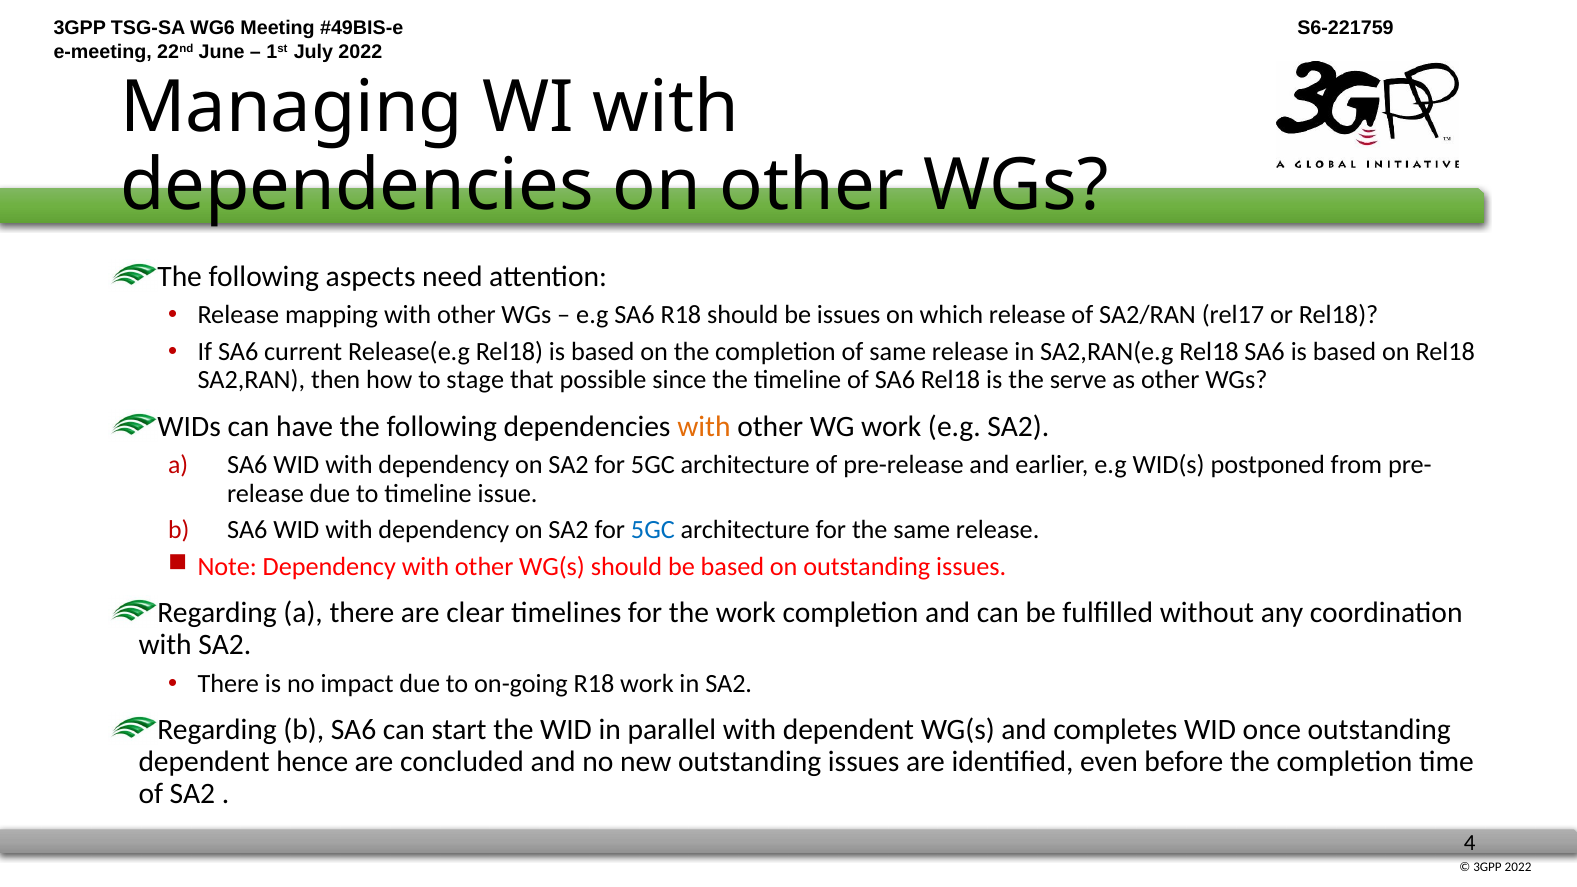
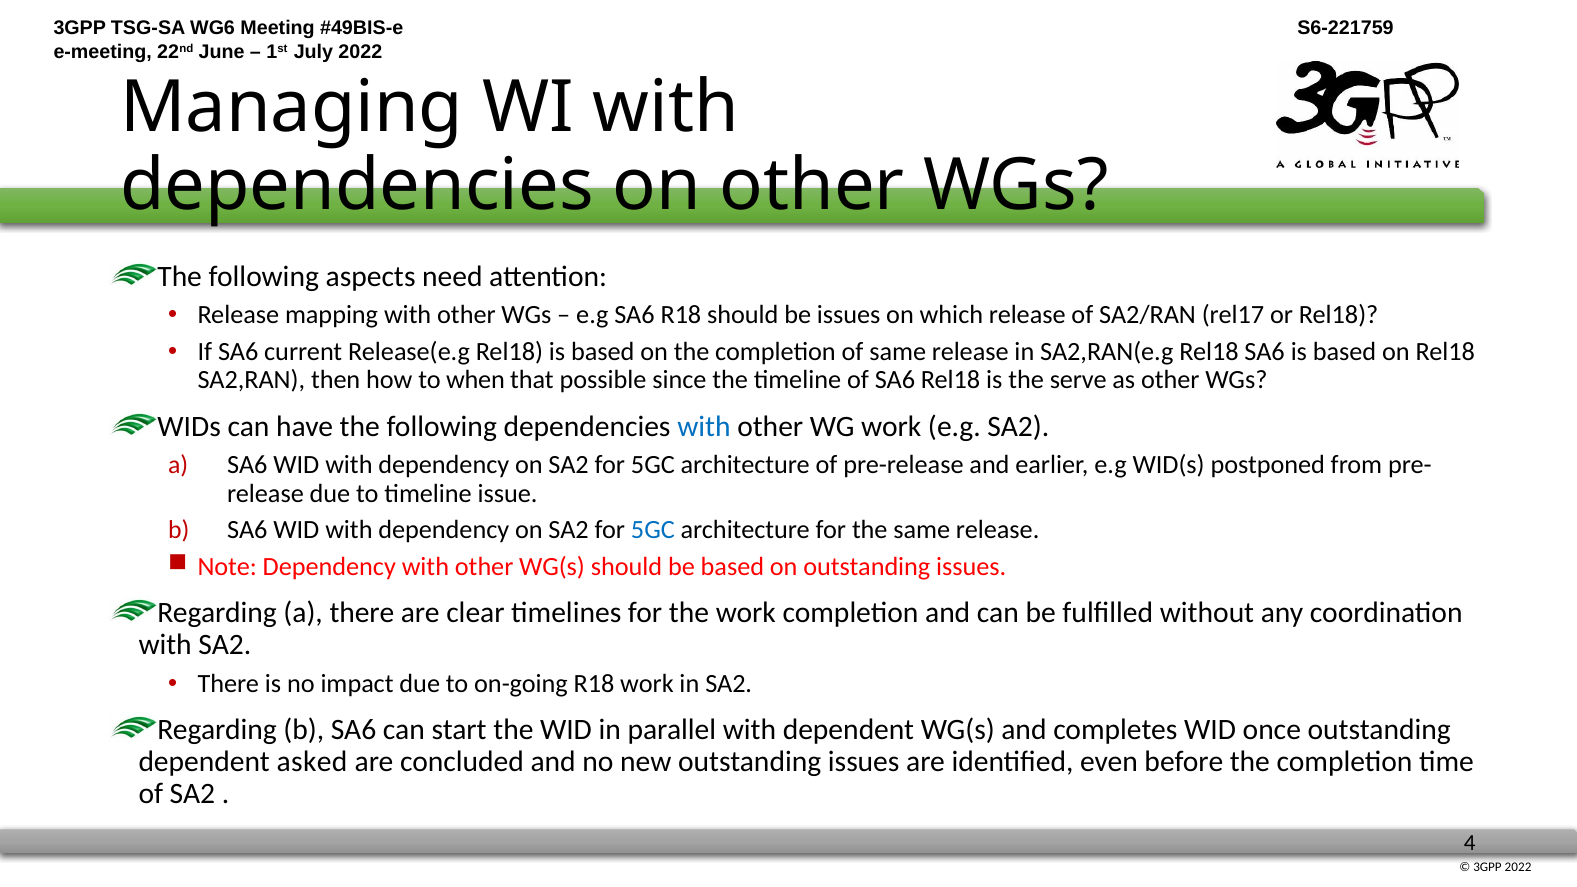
stage: stage -> when (476, 380)
with colour: orange -> blue (704, 427)
hence: hence -> asked (312, 762)
